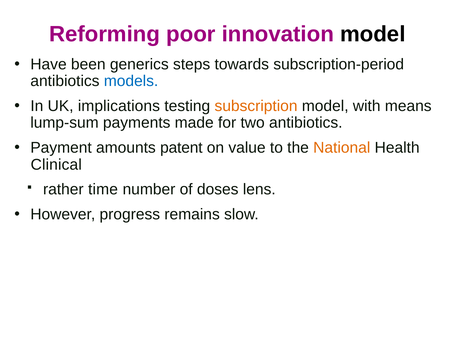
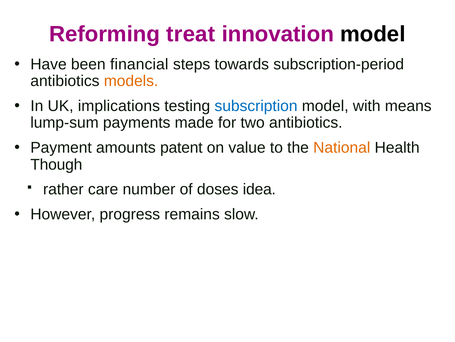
poor: poor -> treat (191, 34)
generics: generics -> financial (139, 64)
models colour: blue -> orange (131, 81)
subscription colour: orange -> blue (256, 106)
Clinical: Clinical -> Though (56, 164)
time: time -> care (103, 189)
lens: lens -> idea (259, 189)
